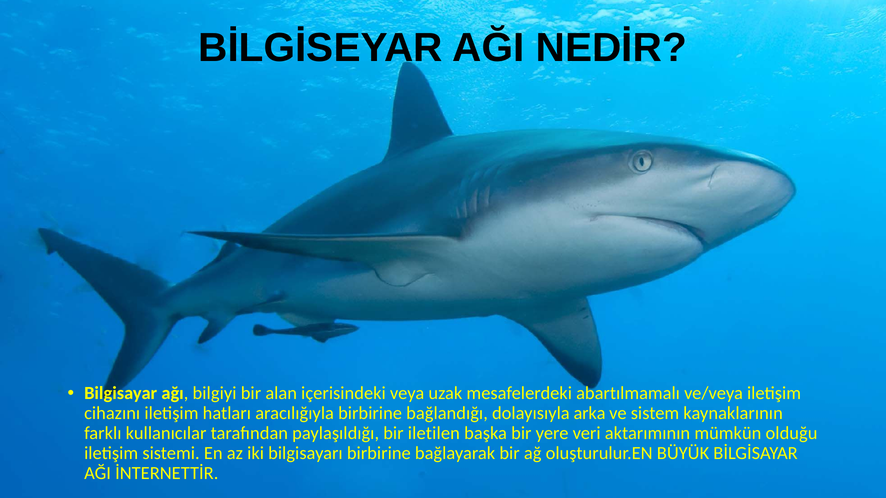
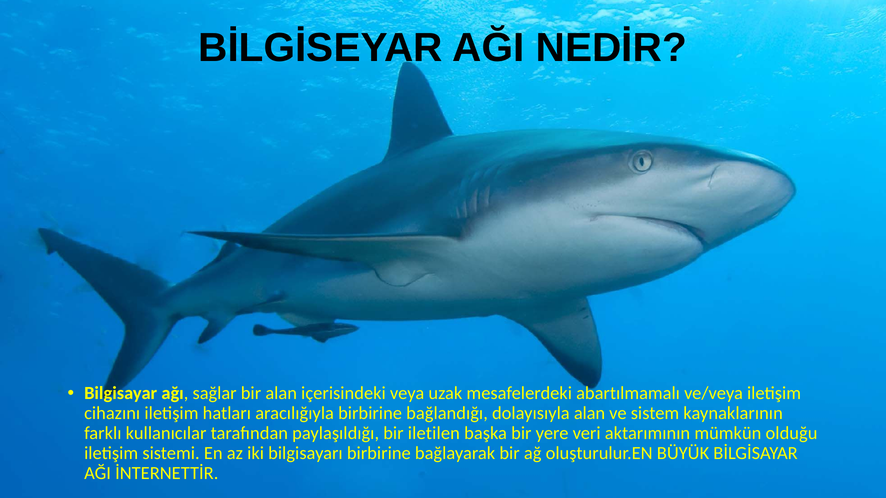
bilgiyi: bilgiyi -> sağlar (215, 394)
dolayısıyla arka: arka -> alan (590, 414)
